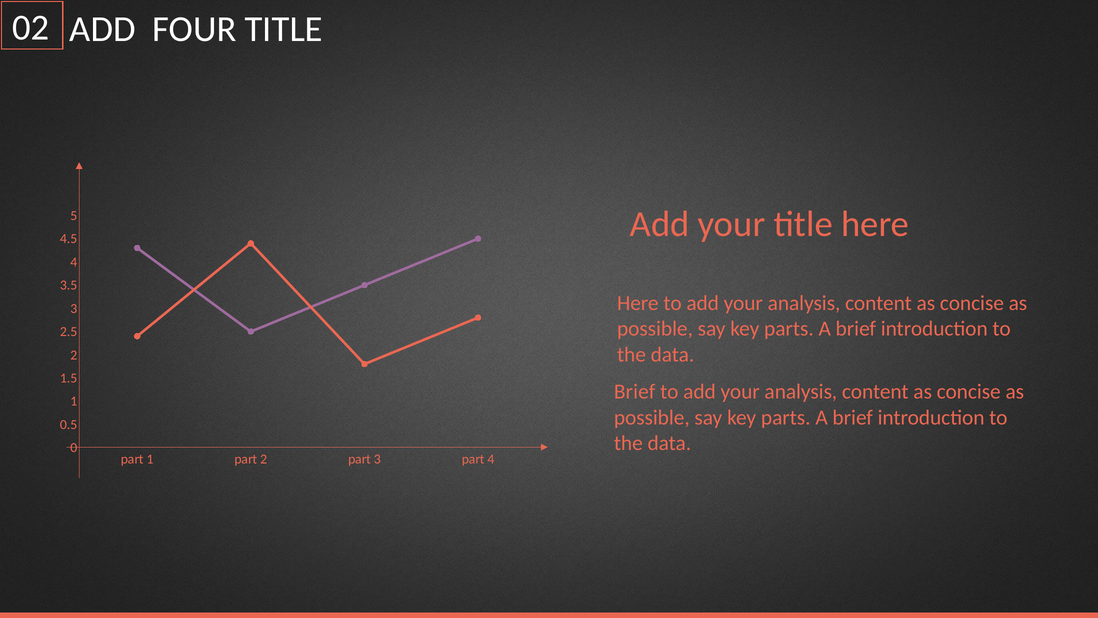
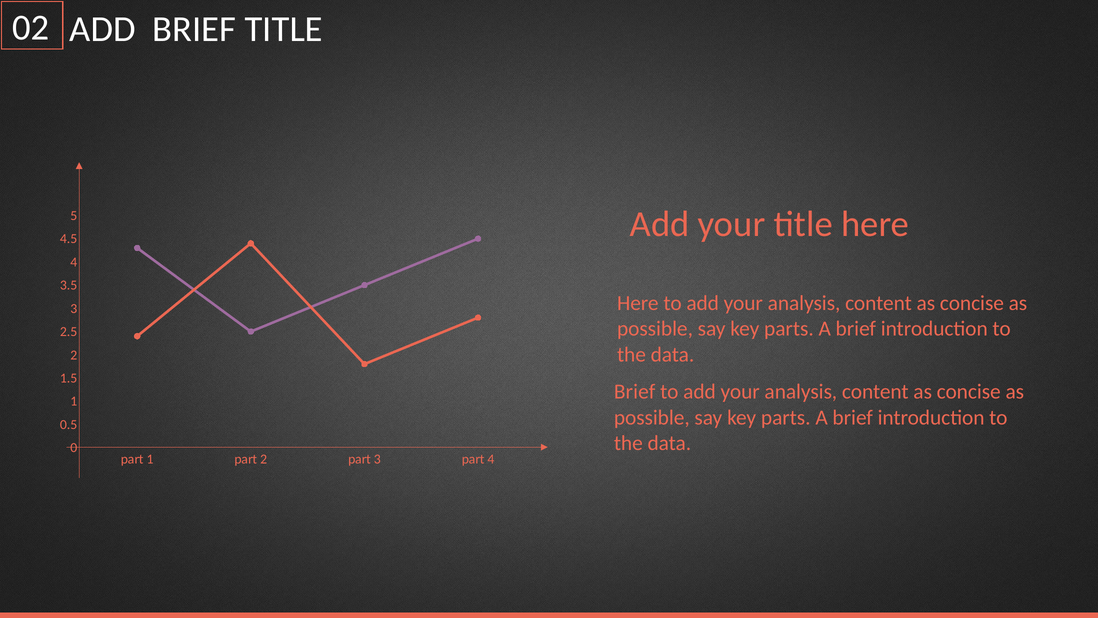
ADD FOUR: FOUR -> BRIEF (194, 29)
